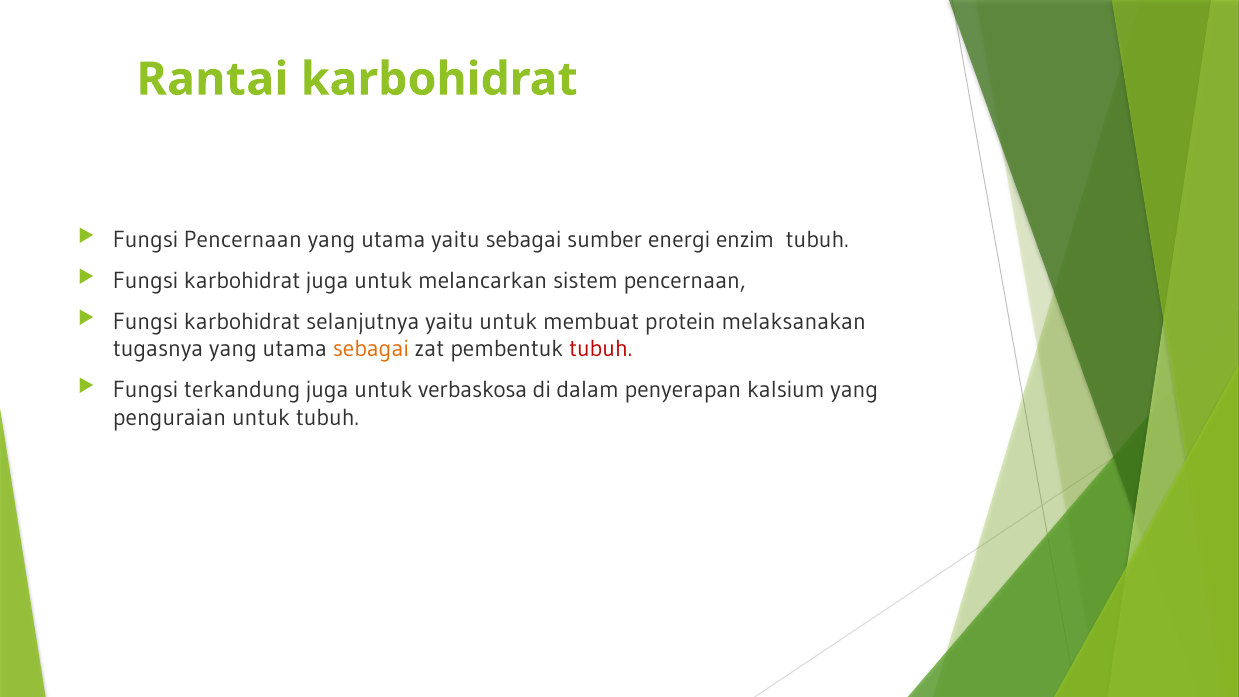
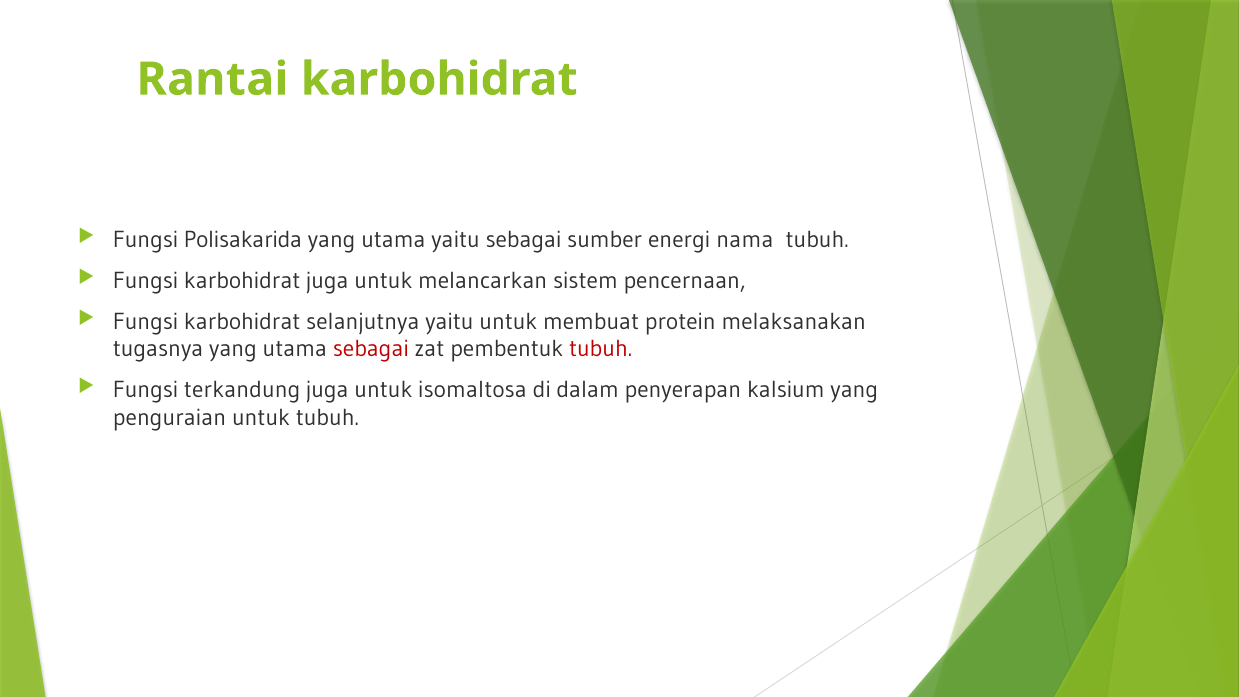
Fungsi Pencernaan: Pencernaan -> Polisakarida (243, 240)
enzim: enzim -> nama (745, 240)
sebagai colour: orange -> red (371, 349)
verbaskosa: verbaskosa -> isomaltosa (473, 390)
